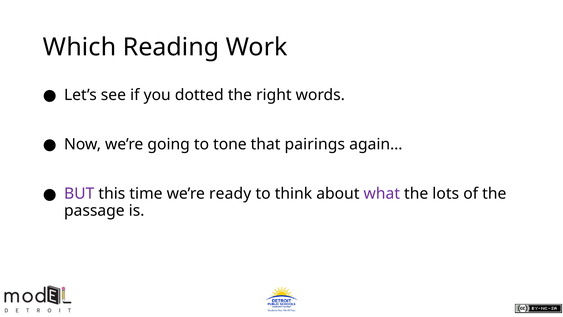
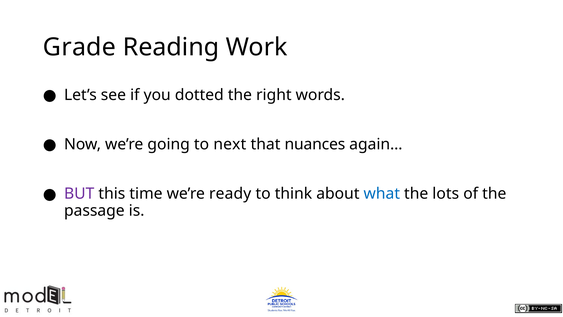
Which: Which -> Grade (80, 47)
tone: tone -> next (230, 144)
pairings: pairings -> nuances (315, 144)
what colour: purple -> blue (382, 194)
